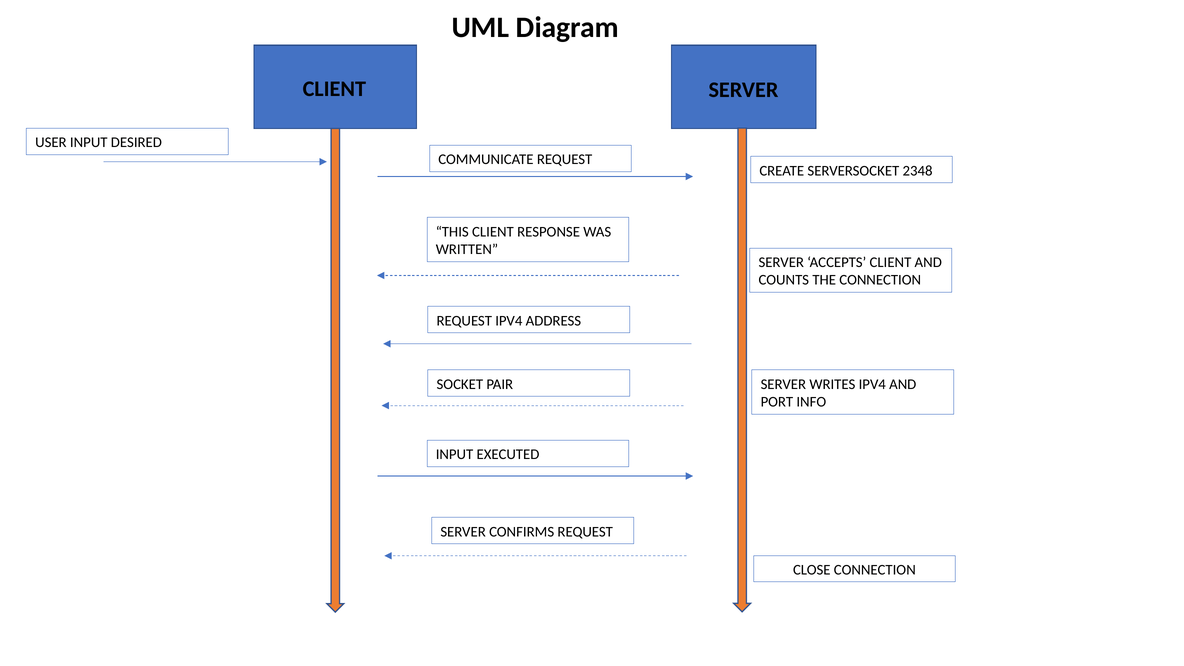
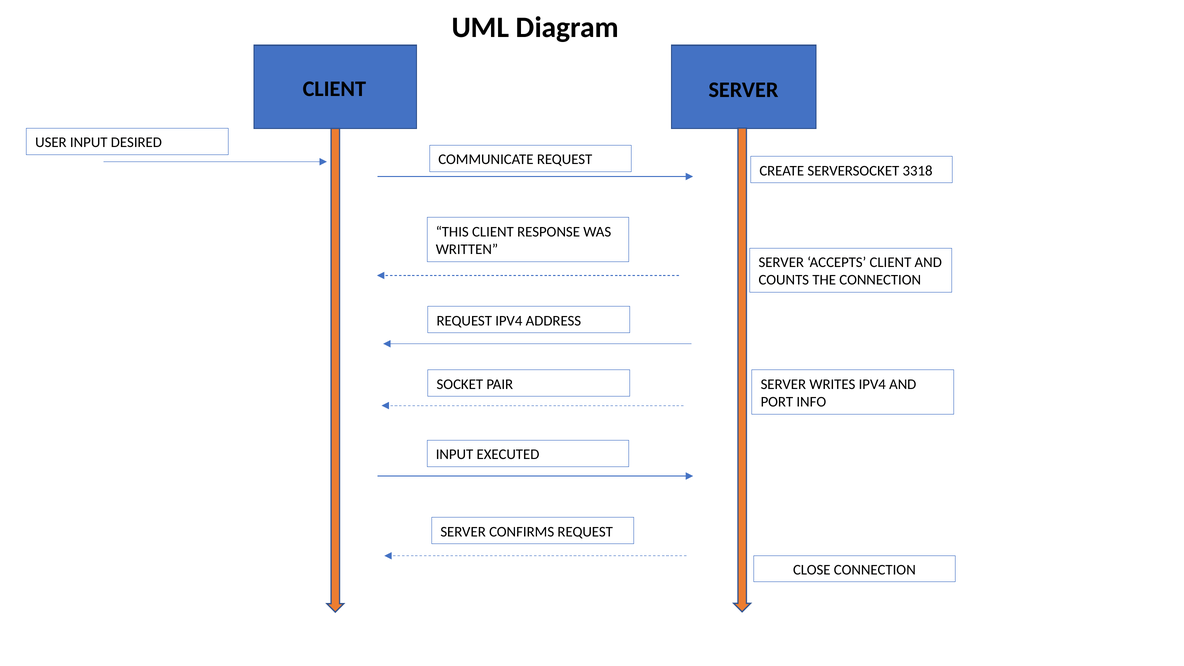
2348: 2348 -> 3318 (918, 171)
